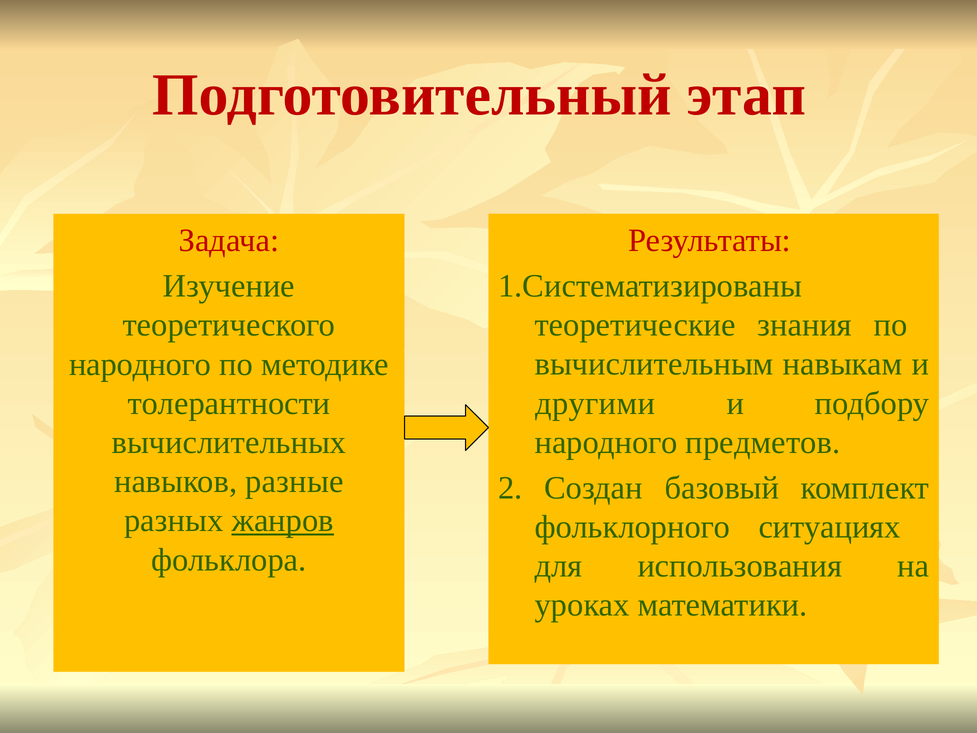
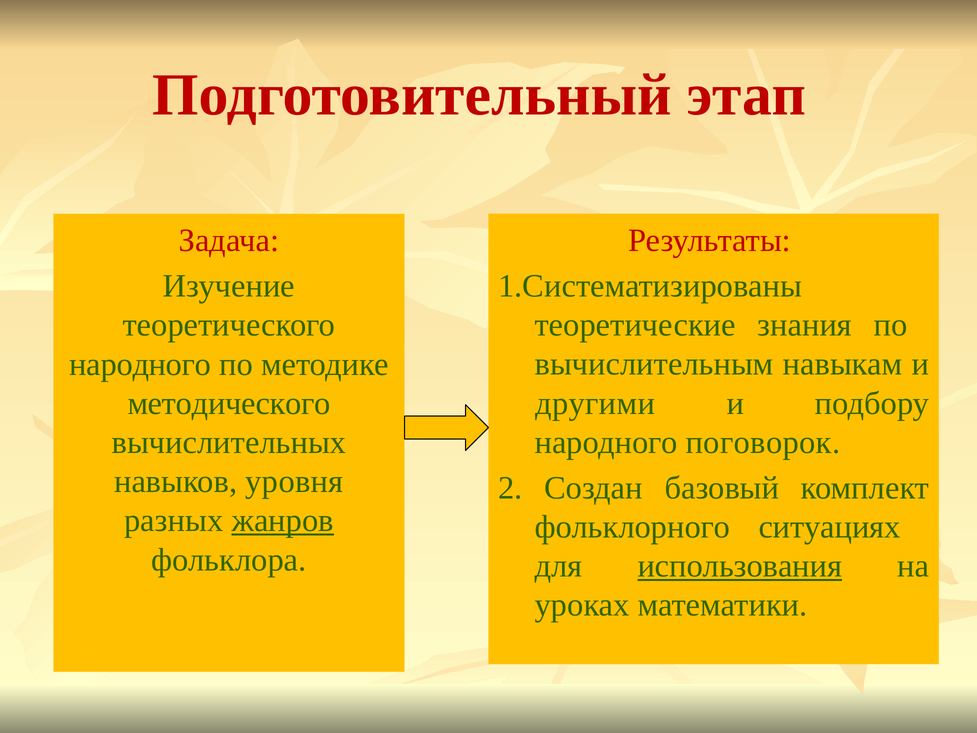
толерантности: толерантности -> методического (229, 403)
предметов: предметов -> поговорок (763, 442)
разные: разные -> уровня (294, 481)
использования underline: none -> present (740, 566)
